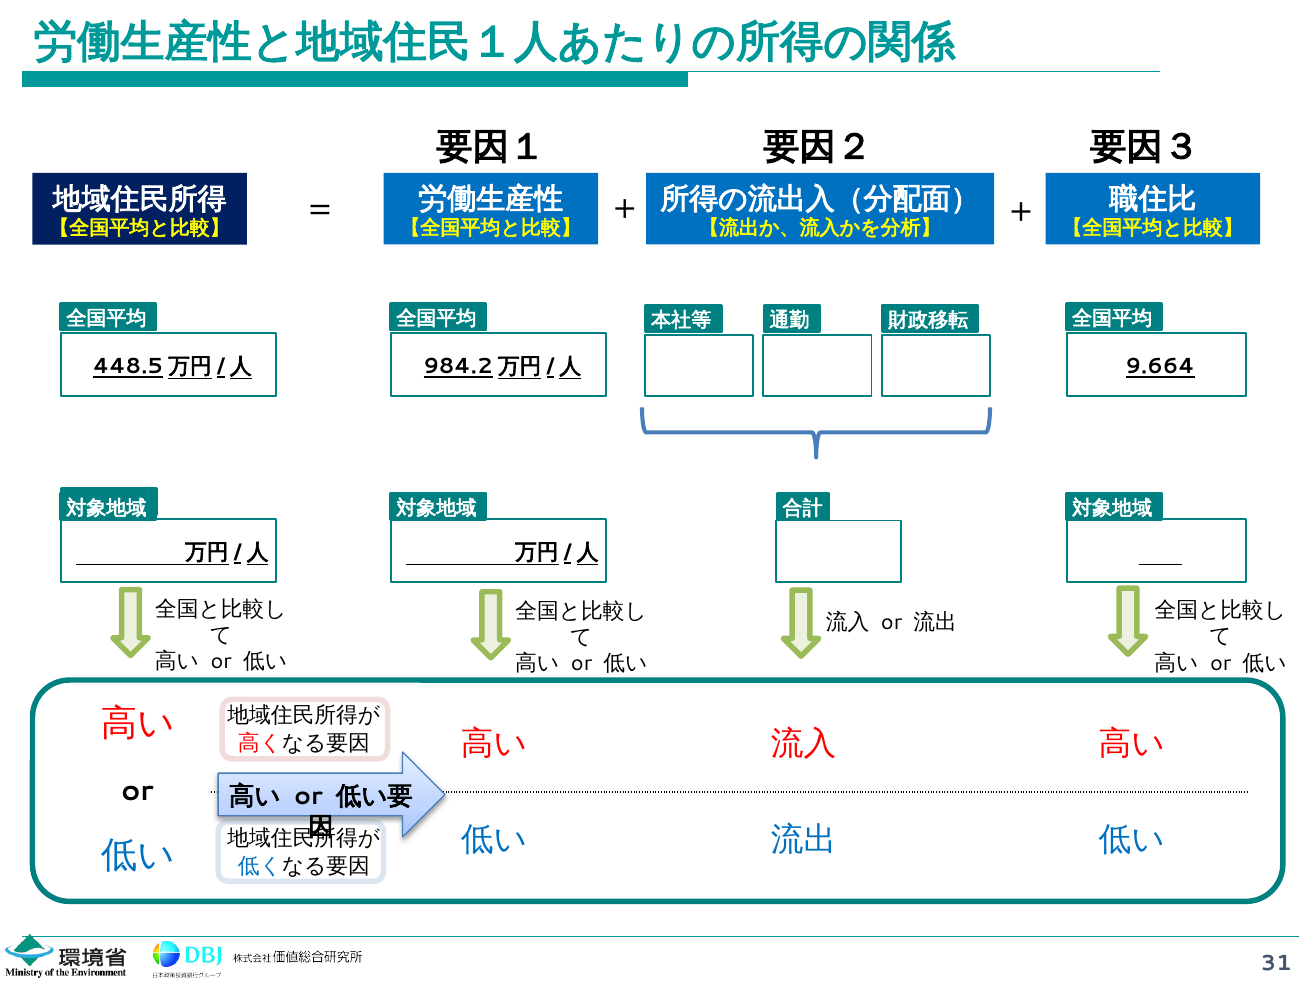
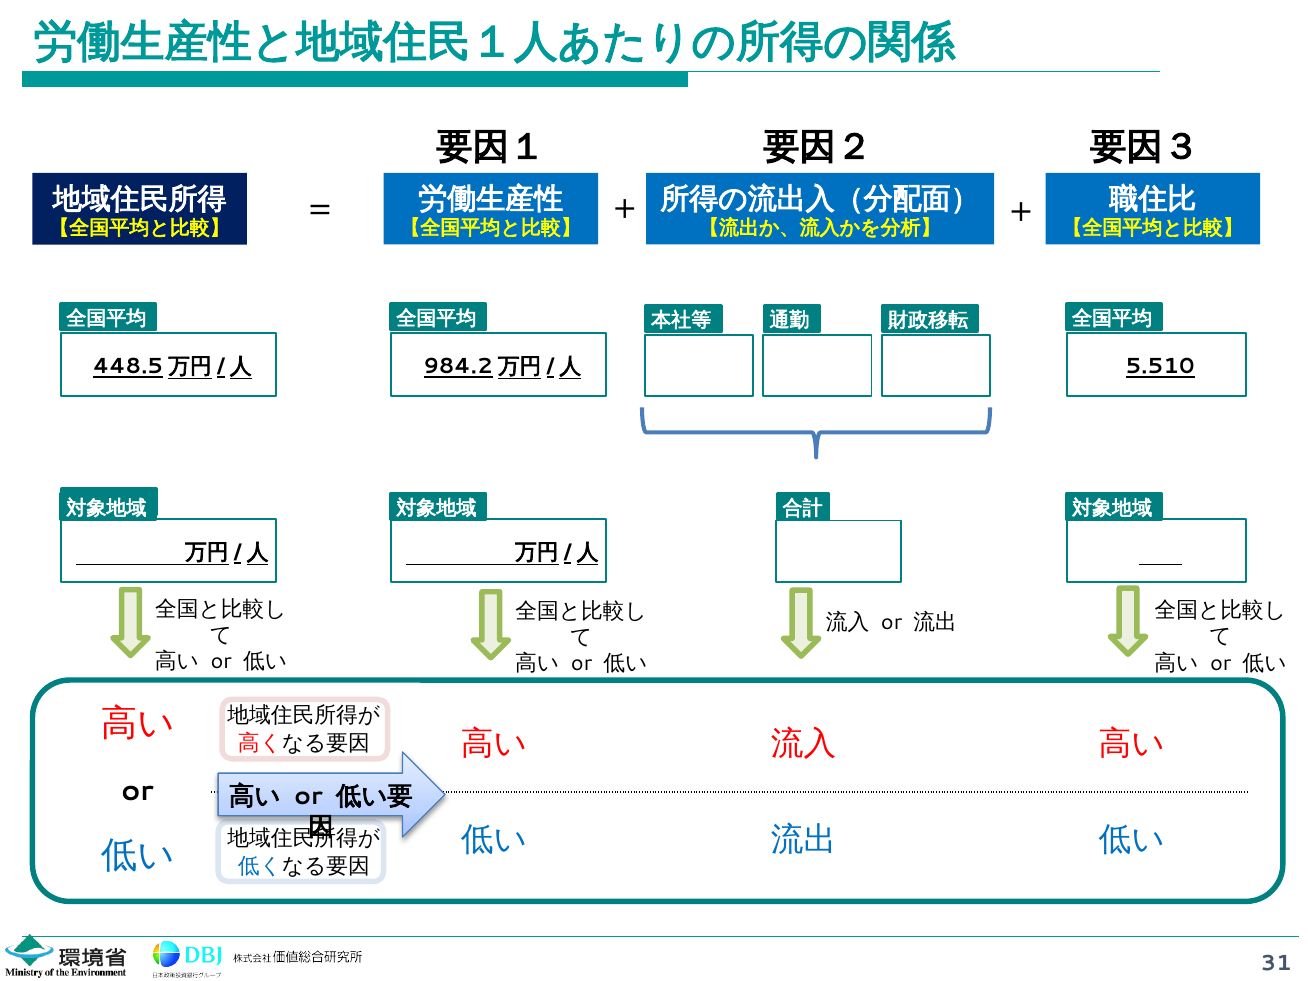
9.664: 9.664 -> 5.510 (1160, 366)
